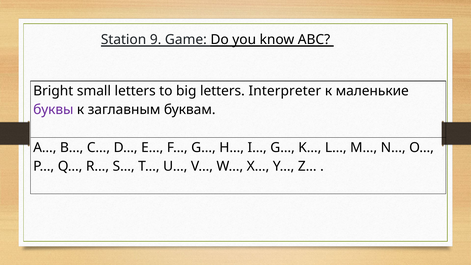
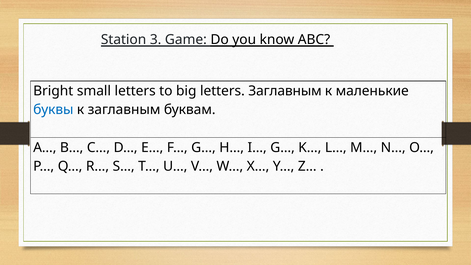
9: 9 -> 3 (156, 40)
letters Interpreter: Interpreter -> Заглавным (285, 91)
буквы colour: purple -> blue (53, 110)
